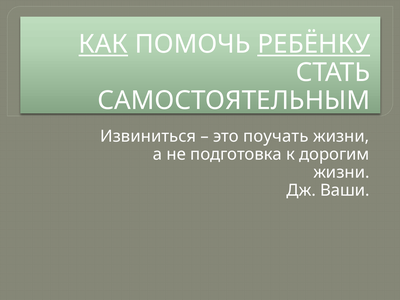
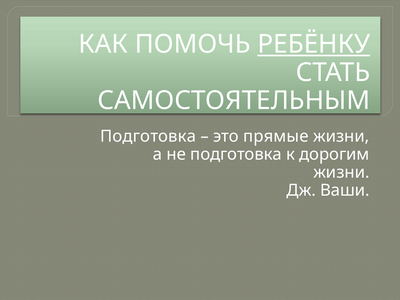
КАК underline: present -> none (103, 44)
Извиниться: Извиниться -> Подготовка (148, 136)
поучать: поучать -> прямые (276, 136)
